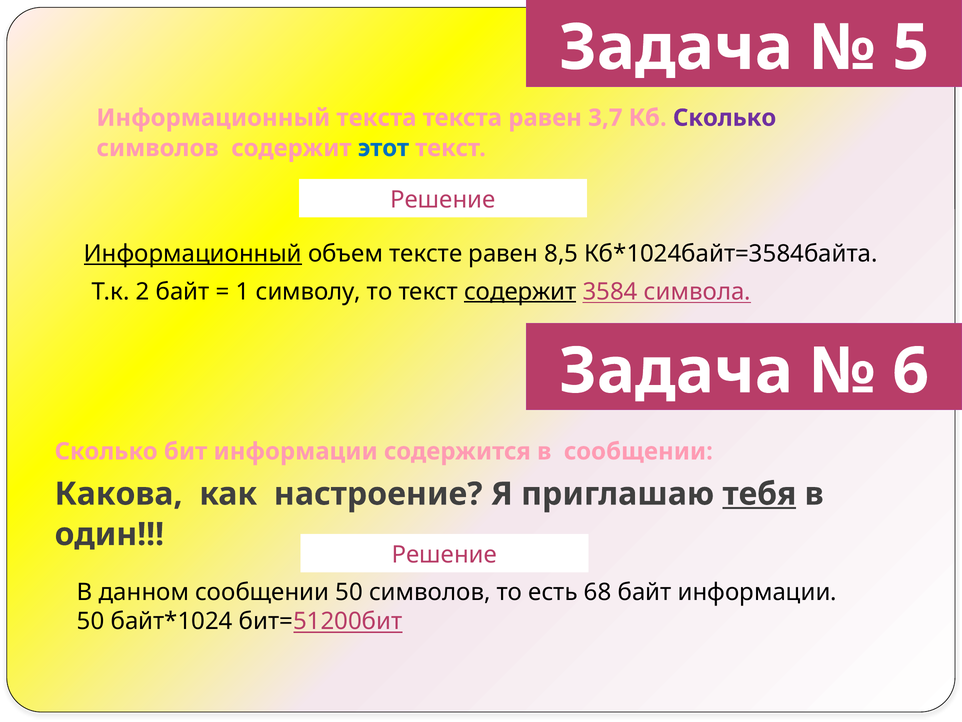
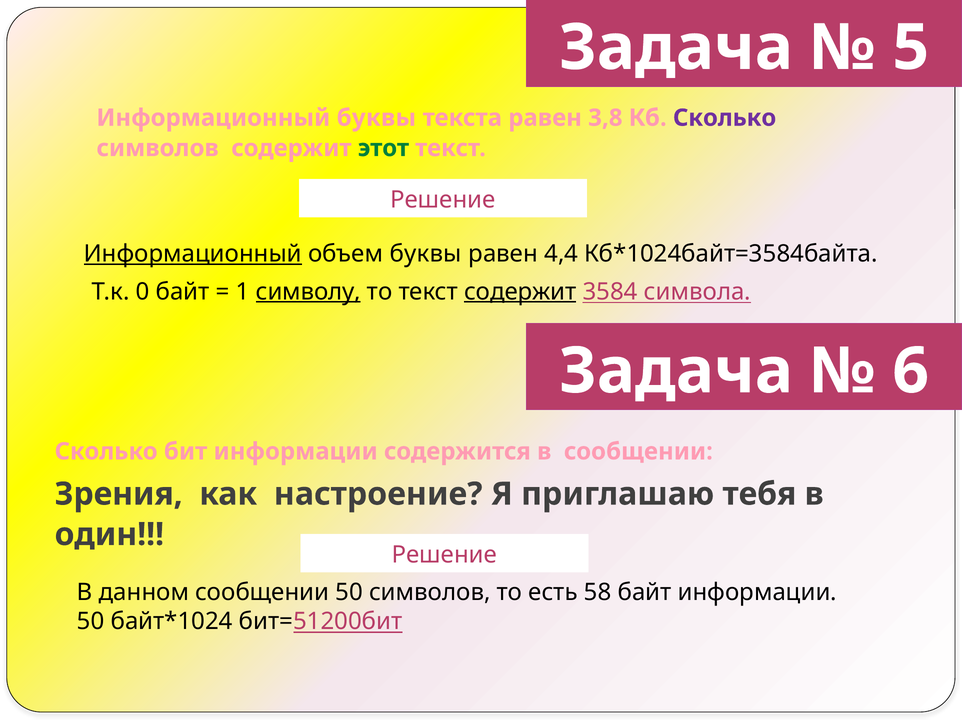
Информационный текста: текста -> буквы (376, 118)
3,7: 3,7 -> 3,8 (605, 118)
этот colour: blue -> green (383, 148)
объем тексте: тексте -> буквы (426, 254)
8,5: 8,5 -> 4,4 (561, 254)
2: 2 -> 0 (143, 291)
символу underline: none -> present (308, 291)
Какова: Какова -> Зрения (119, 494)
тебя underline: present -> none (759, 494)
68: 68 -> 58 (598, 592)
